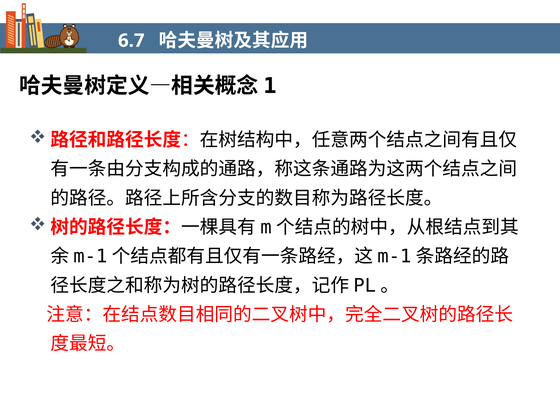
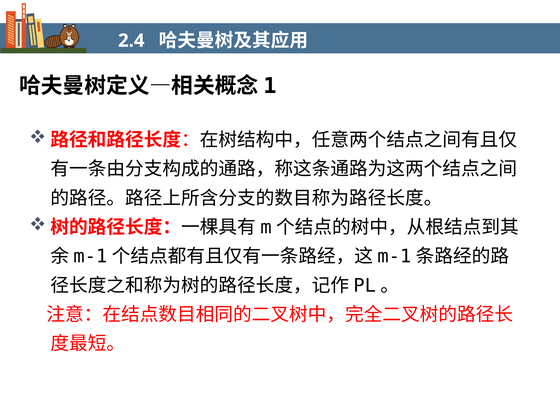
6.7: 6.7 -> 2.4 (131, 41)
